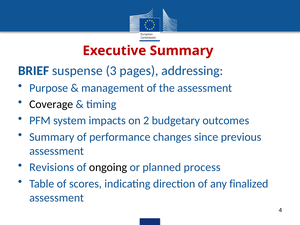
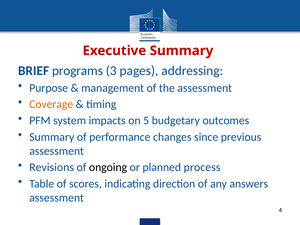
suspense: suspense -> programs (78, 71)
Coverage colour: black -> orange (51, 104)
2: 2 -> 5 (146, 121)
finalized: finalized -> answers (249, 184)
